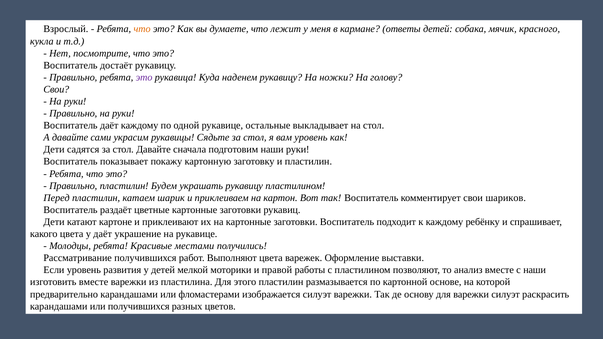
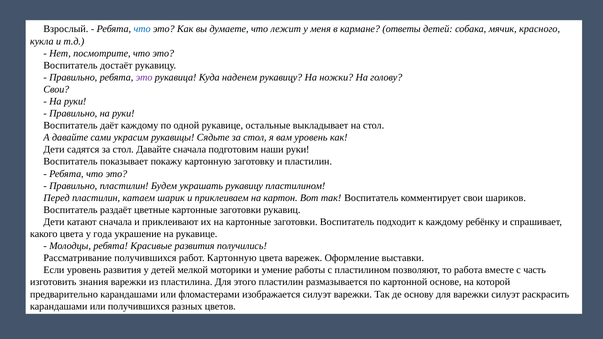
что colour: orange -> blue (142, 29)
катают картоне: картоне -> сначала (115, 222)
у даёт: даёт -> года (103, 234)
Красивые местами: местами -> развития (195, 246)
работ Выполняют: Выполняют -> Картонную (232, 258)
правой: правой -> умение (277, 270)
анализ: анализ -> работа (468, 270)
с наши: наши -> часть (535, 270)
изготовить вместе: вместе -> знания (94, 282)
